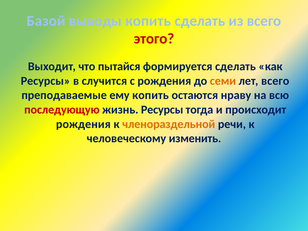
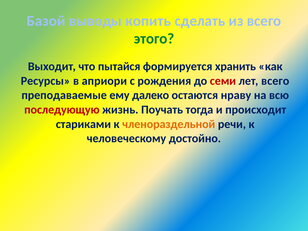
этого colour: red -> green (154, 39)
формируется сделать: сделать -> хранить (235, 67)
случится: случится -> априори (104, 81)
семи colour: orange -> red (223, 81)
ему копить: копить -> далеко (151, 95)
жизнь Ресурсы: Ресурсы -> Поучать (162, 110)
рождения: рождения -> стариками (83, 124)
изменить: изменить -> достойно (195, 138)
